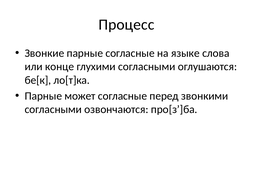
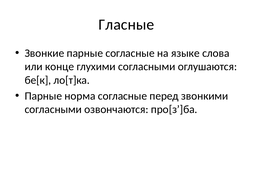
Процесс: Процесс -> Гласные (126, 24)
может: может -> норма (80, 96)
